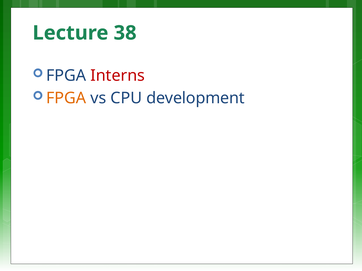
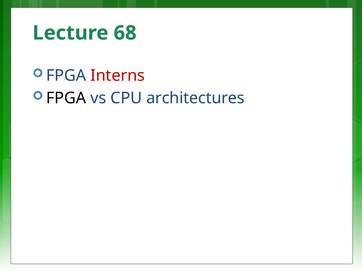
38: 38 -> 68 (125, 33)
FPGA colour: orange -> black (66, 98)
development: development -> architectures (195, 98)
